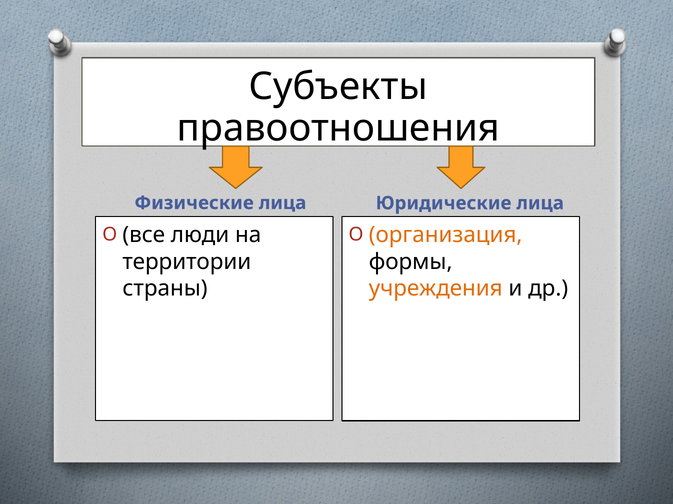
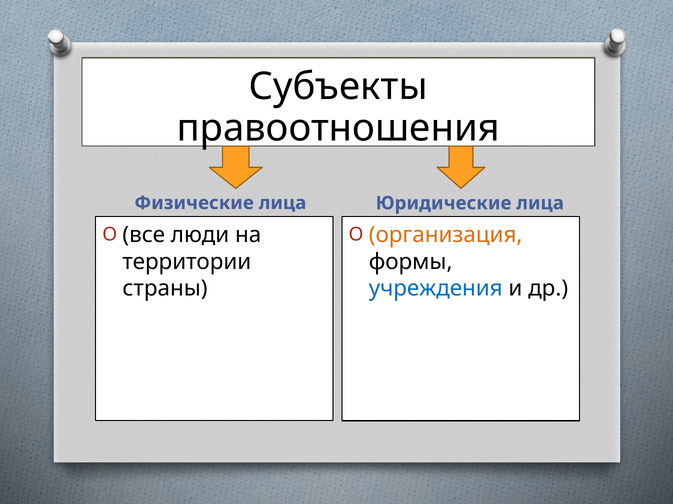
учреждения colour: orange -> blue (436, 289)
